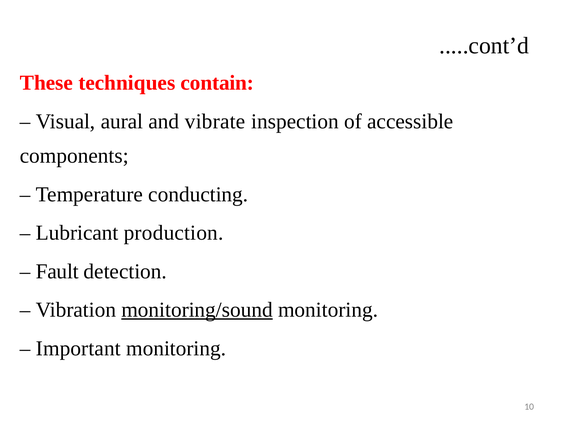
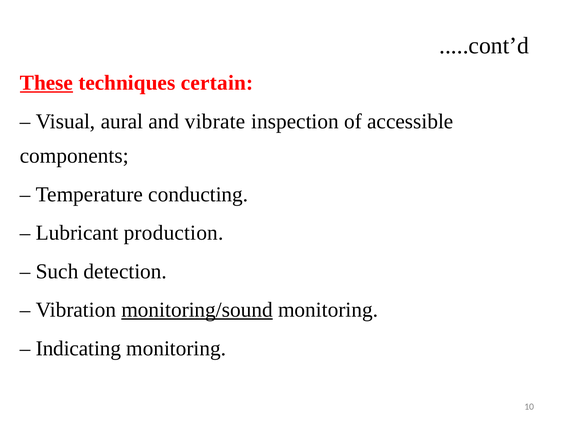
These underline: none -> present (46, 83)
contain: contain -> certain (217, 83)
Fault: Fault -> Such (57, 271)
Important: Important -> Indicating (78, 348)
